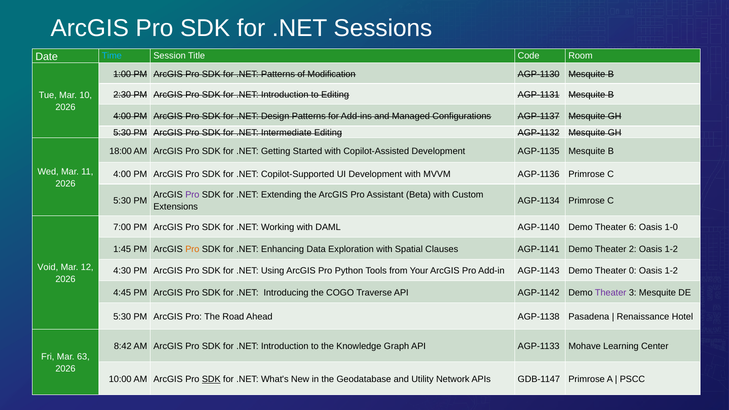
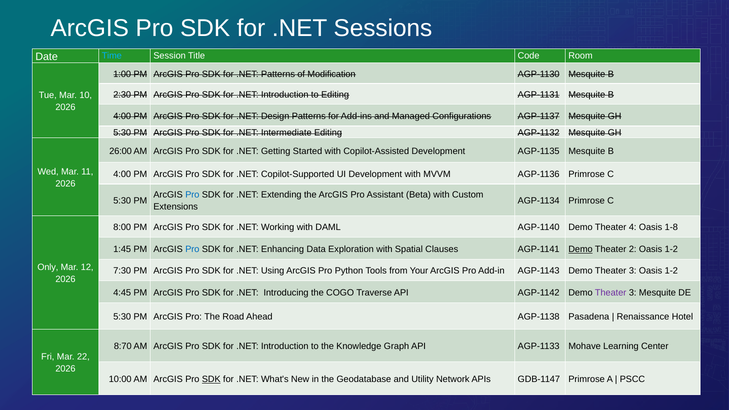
18:00: 18:00 -> 26:00 (121, 151)
Pro colour: purple -> blue (192, 195)
7:00: 7:00 -> 8:00 (122, 227)
6: 6 -> 4 (633, 227)
1-0: 1-0 -> 1-8 (671, 227)
Pro colour: orange -> blue (192, 249)
Demo underline: none -> present (581, 249)
Void: Void -> Only (48, 267)
4:30: 4:30 -> 7:30 (122, 271)
AGP-1143 Demo Theater 0: 0 -> 3 (633, 271)
8:42: 8:42 -> 8:70 (123, 346)
63: 63 -> 22 (83, 357)
